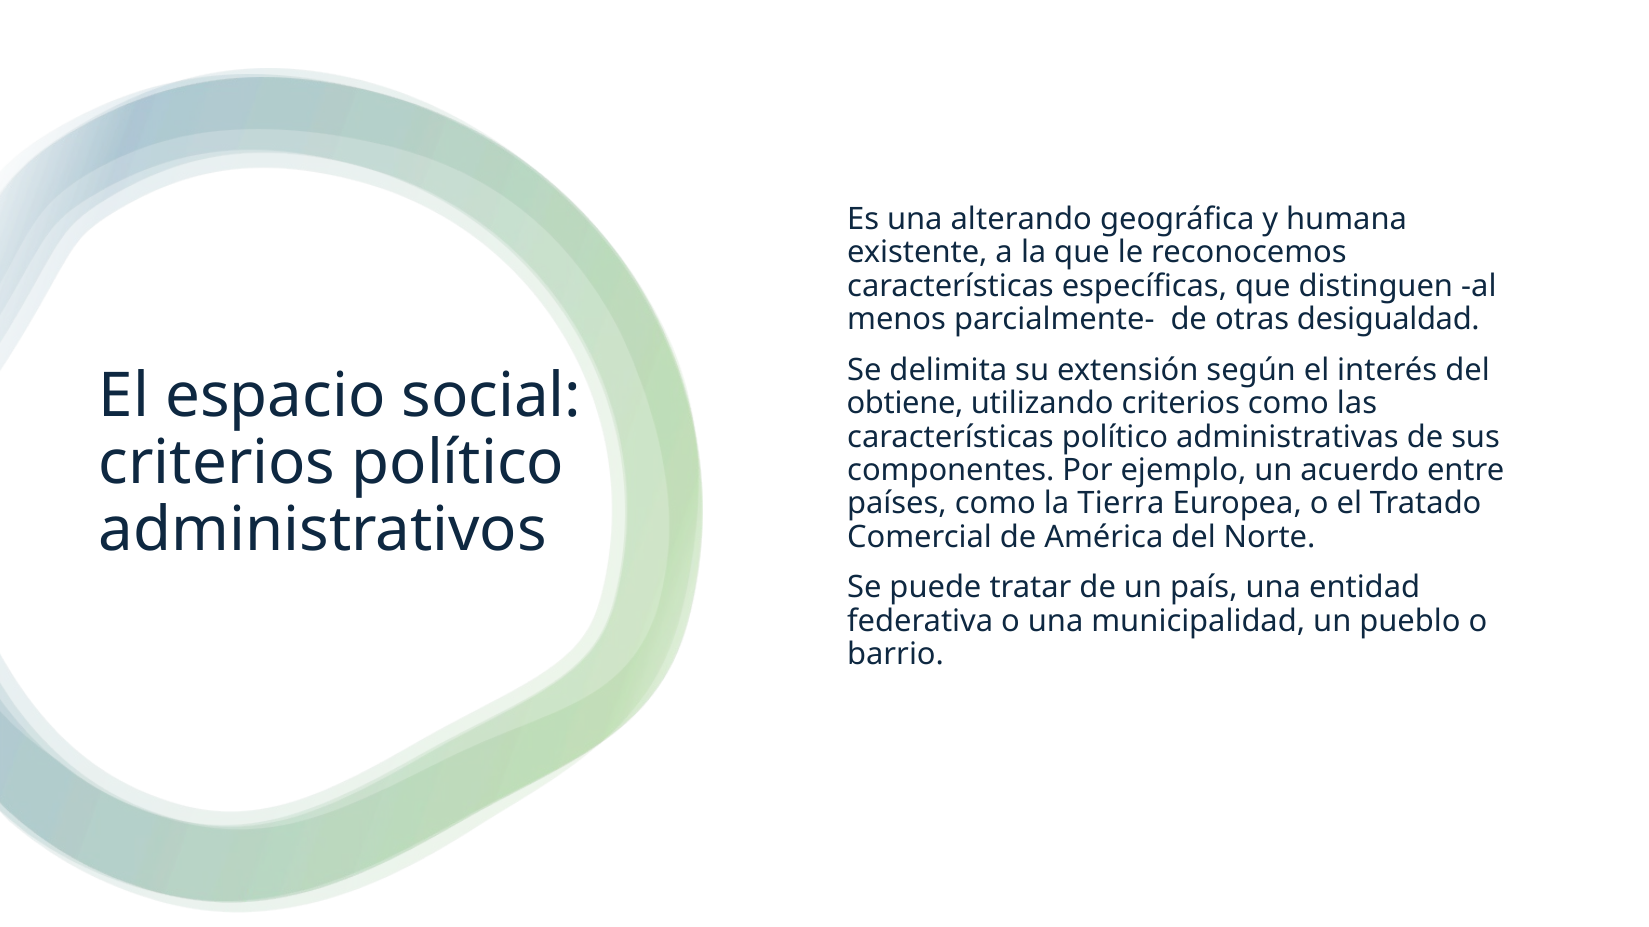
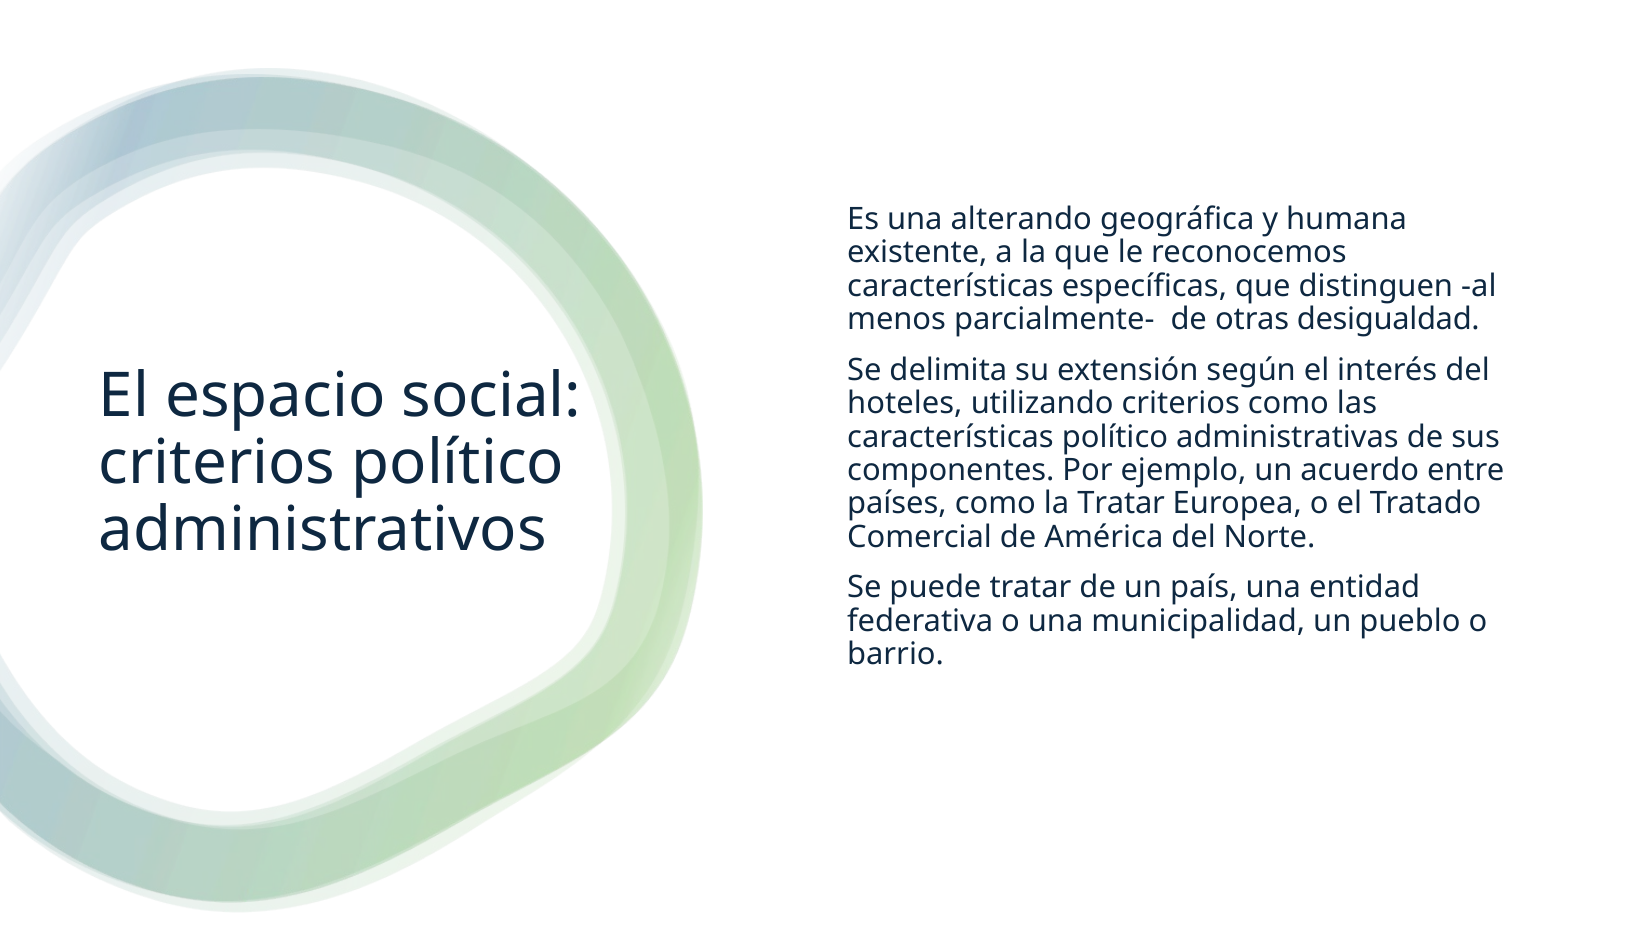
obtiene: obtiene -> hoteles (905, 404)
la Tierra: Tierra -> Tratar (1121, 504)
